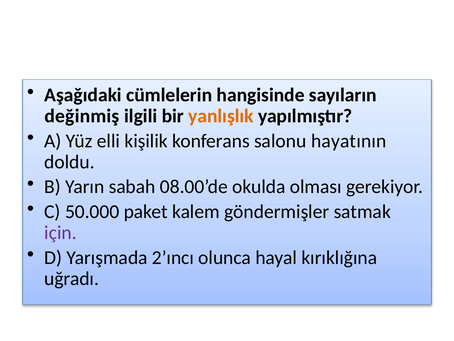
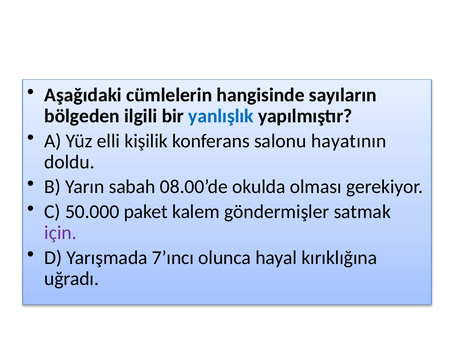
değinmiş: değinmiş -> bölgeden (82, 116)
yanlışlık colour: orange -> blue (221, 116)
2’ıncı: 2’ıncı -> 7’ıncı (173, 257)
